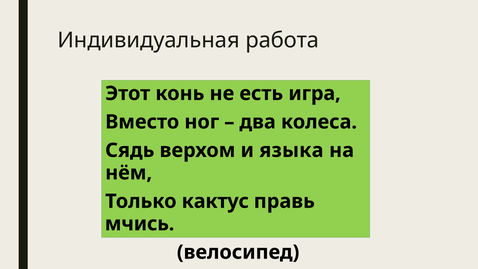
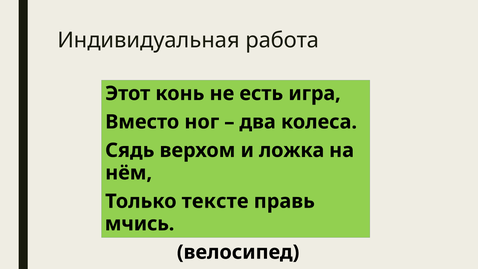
языка: языка -> ложка (292, 150)
кактус: кактус -> тексте (215, 201)
